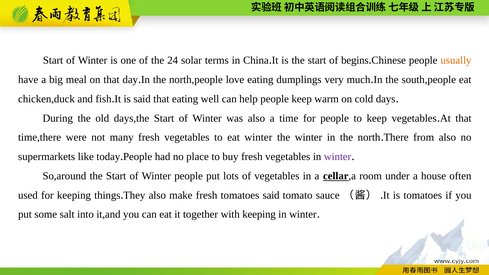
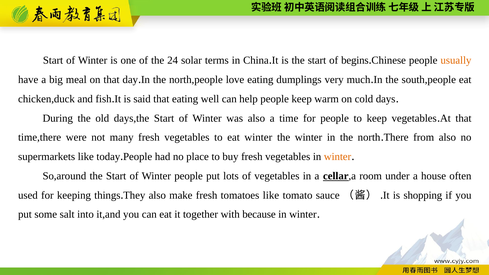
winter colour: purple -> orange (338, 157)
tomatoes said: said -> like (271, 195)
is tomatoes: tomatoes -> shopping (423, 195)
with keeping: keeping -> because (259, 214)
